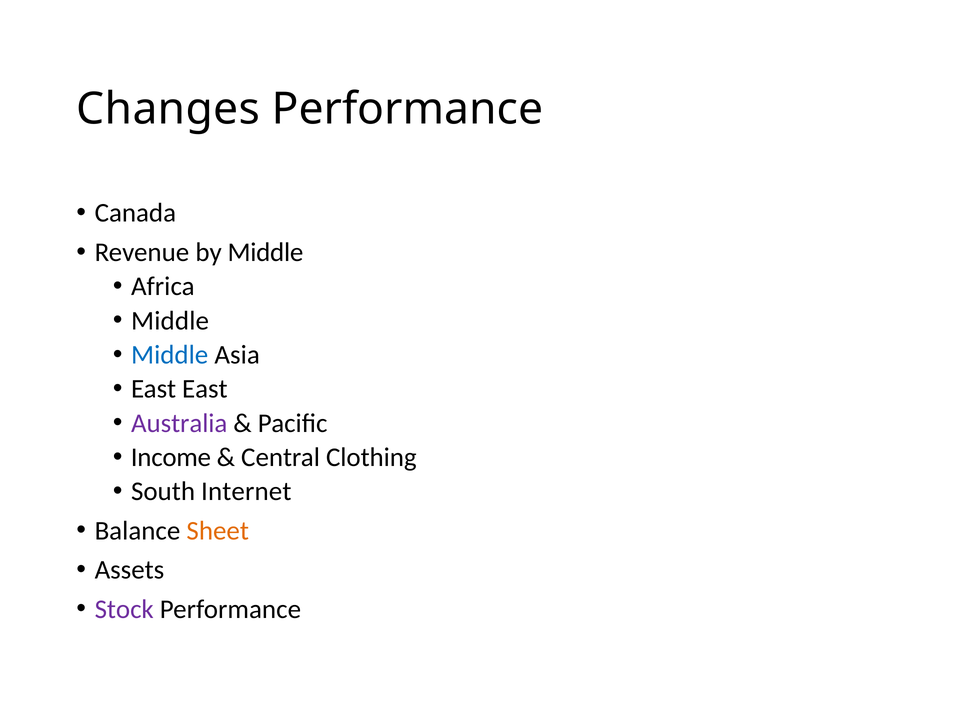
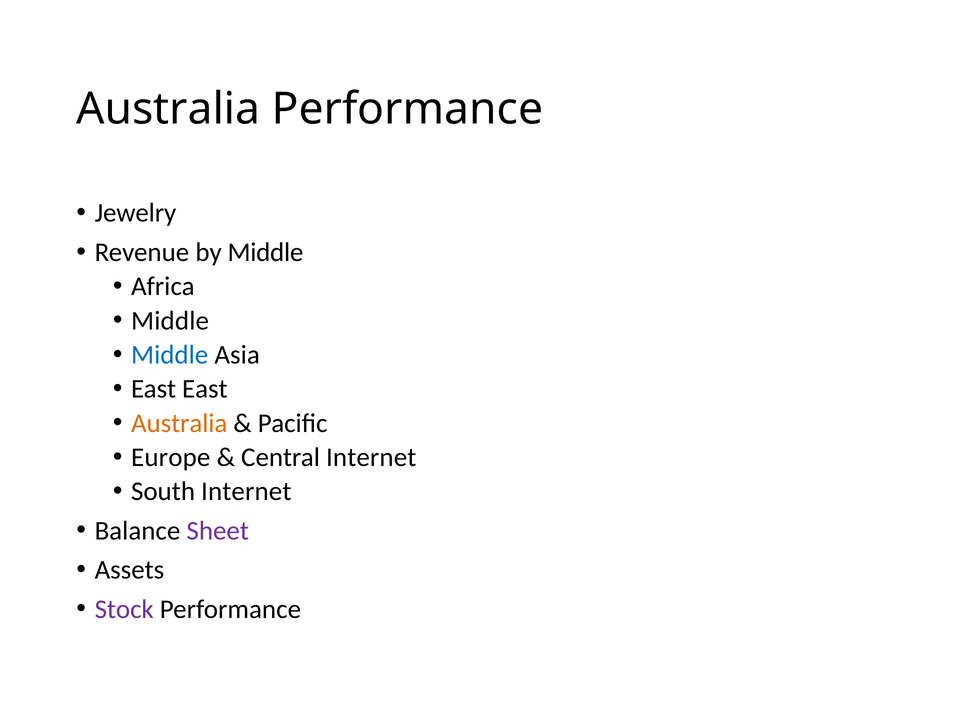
Changes: Changes -> Australia (168, 109)
Canada: Canada -> Jewelry (135, 213)
Australia colour: purple -> orange (179, 423)
Income: Income -> Europe (171, 457)
Central Clothing: Clothing -> Internet (371, 457)
Sheet colour: orange -> purple (218, 531)
